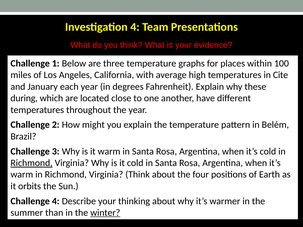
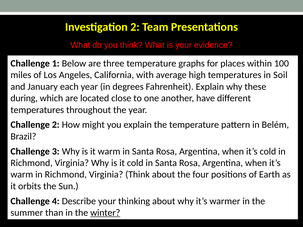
Investigation 4: 4 -> 2 (135, 27)
Cite: Cite -> Soil (280, 75)
Richmond underline: present -> none (32, 163)
